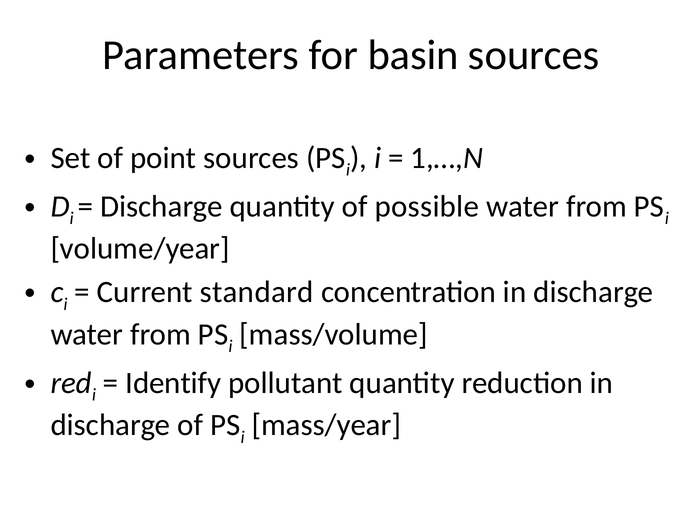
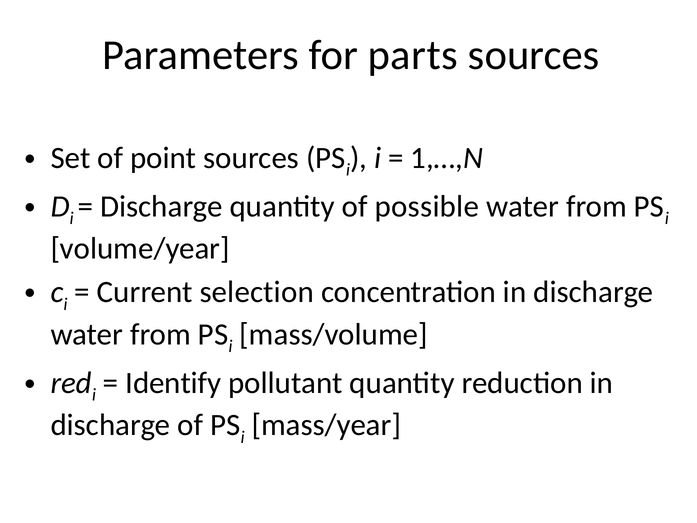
basin: basin -> parts (413, 55)
standard: standard -> selection (257, 292)
